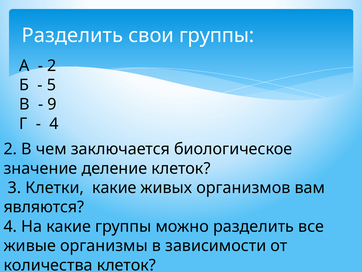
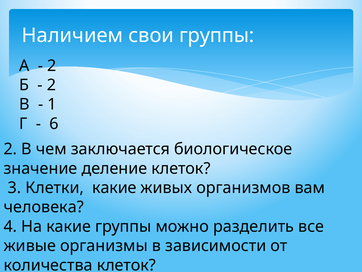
Разделить: Разделить -> Наличием (72, 35)
5: 5 -> 2 (51, 85)
9: 9 -> 1 (52, 104)
4: 4 -> 6 (54, 124)
являются: являются -> человека (44, 207)
